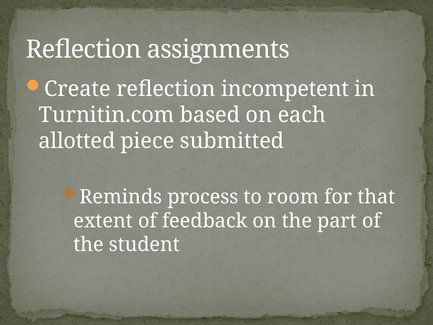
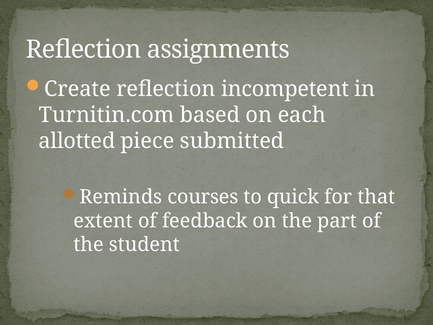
process: process -> courses (203, 197)
room: room -> quick (293, 197)
